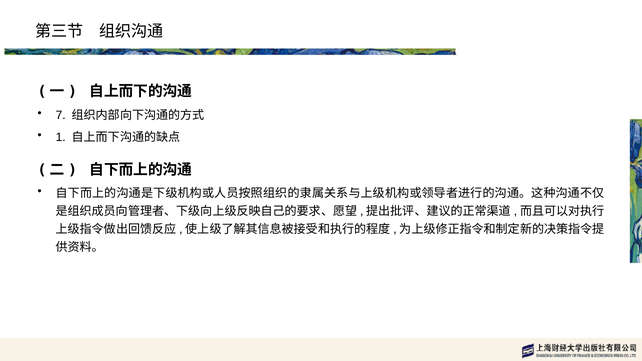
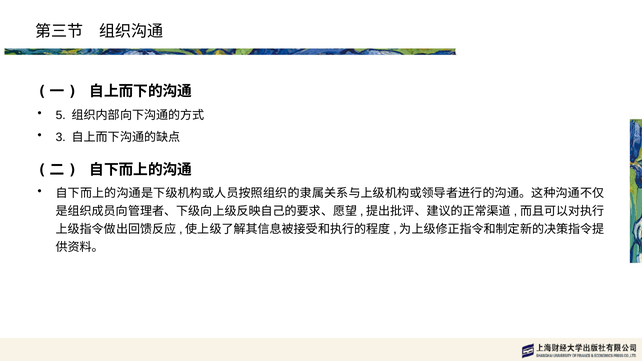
7: 7 -> 5 (61, 115)
1: 1 -> 3 (61, 137)
